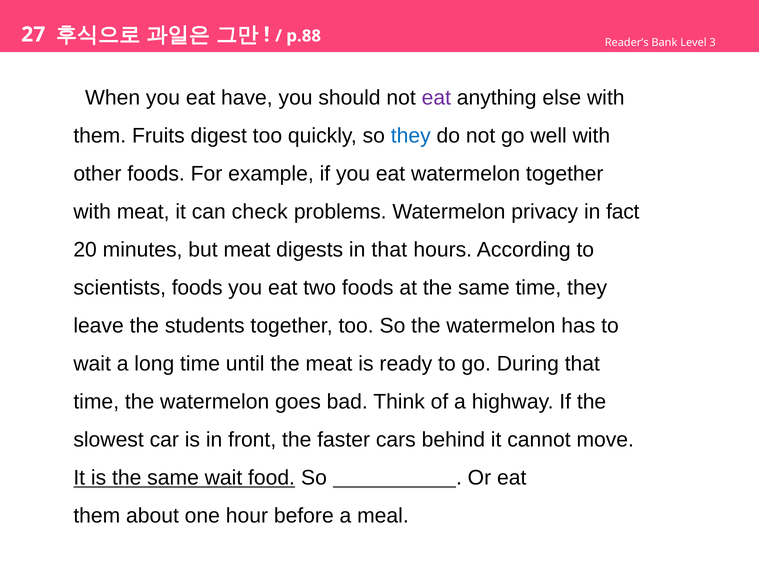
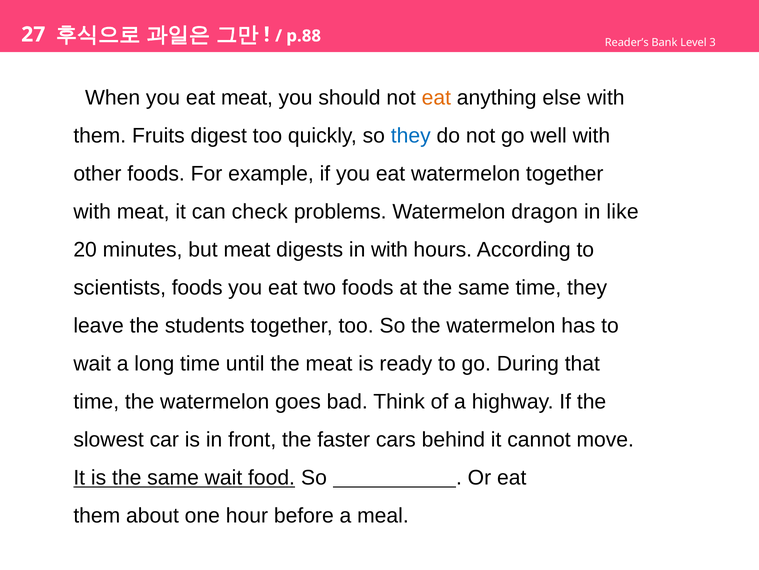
eat have: have -> meat (247, 98)
eat colour: purple -> orange (436, 98)
privacy: privacy -> dragon (545, 212)
fact: fact -> like (623, 212)
in that: that -> with (389, 249)
